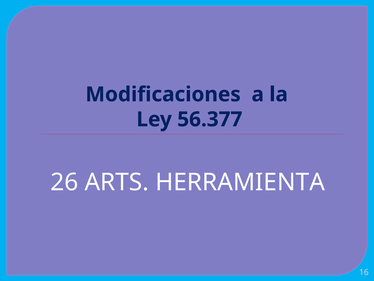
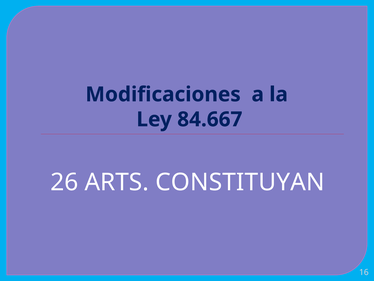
56.377: 56.377 -> 84.667 (210, 119)
HERRAMIENTA: HERRAMIENTA -> CONSTITUYAN (240, 182)
